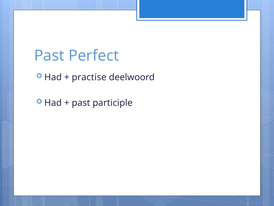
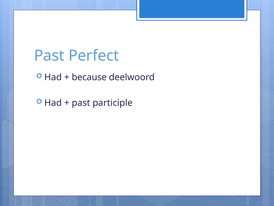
practise: practise -> because (89, 77)
